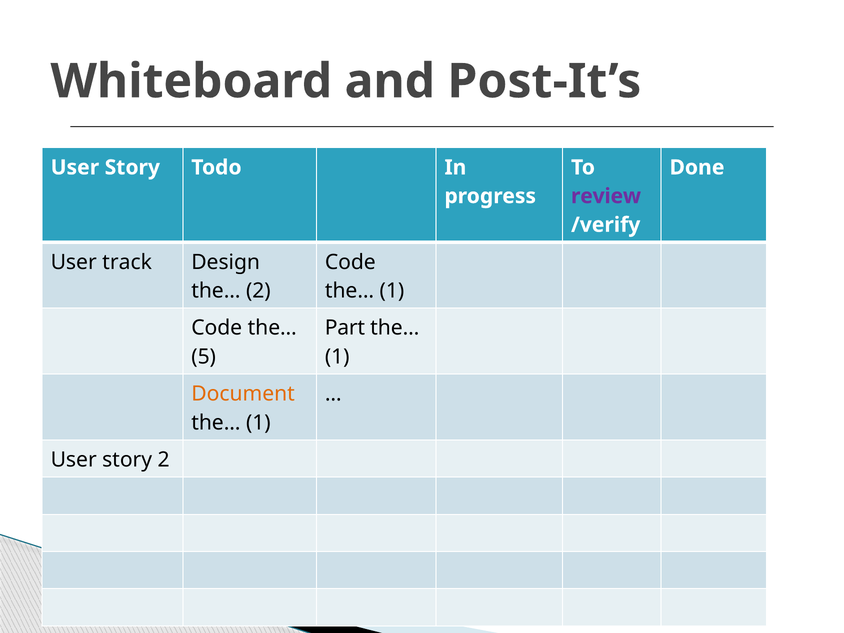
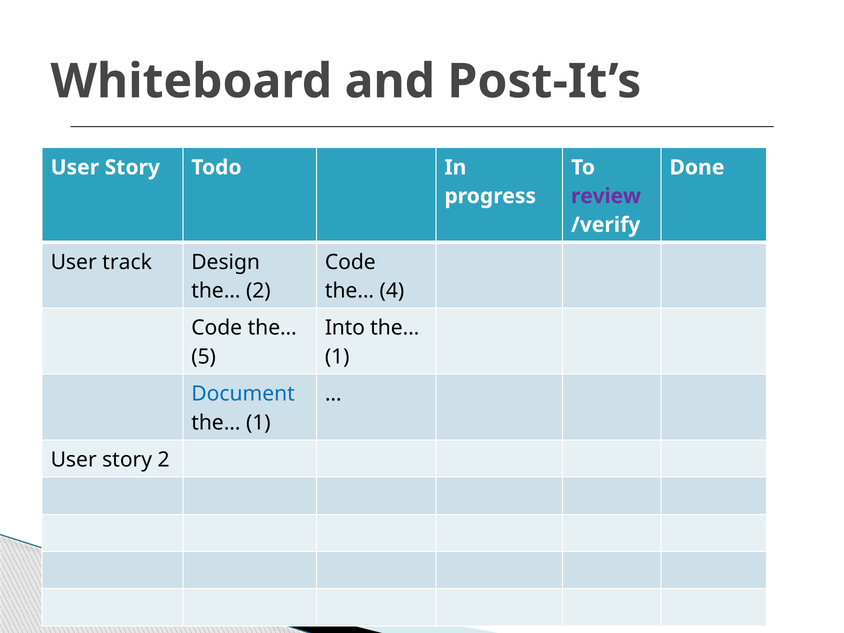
1: 1 -> 4 (392, 291)
Part: Part -> Into (345, 328)
Document colour: orange -> blue (243, 394)
